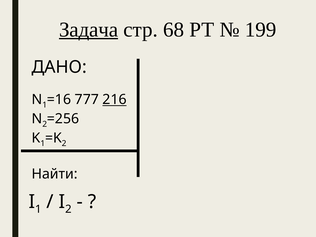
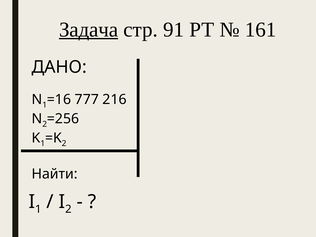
68: 68 -> 91 (174, 30)
199: 199 -> 161 (261, 30)
216 underline: present -> none (115, 100)
